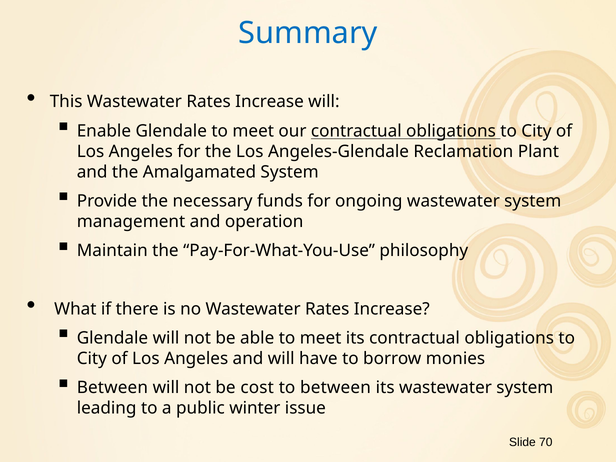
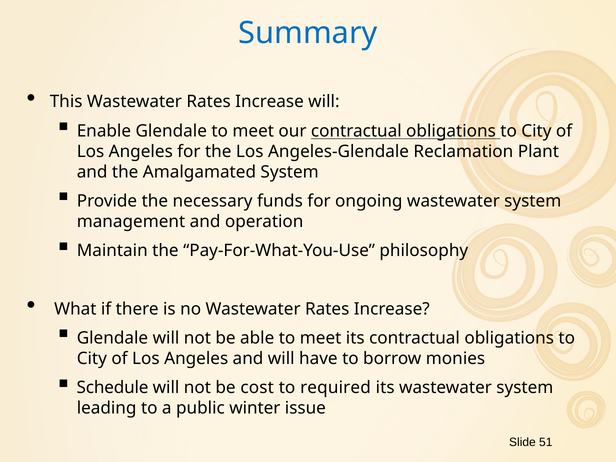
Between: Between -> Schedule (113, 388)
to between: between -> required (335, 388)
70: 70 -> 51 (546, 442)
